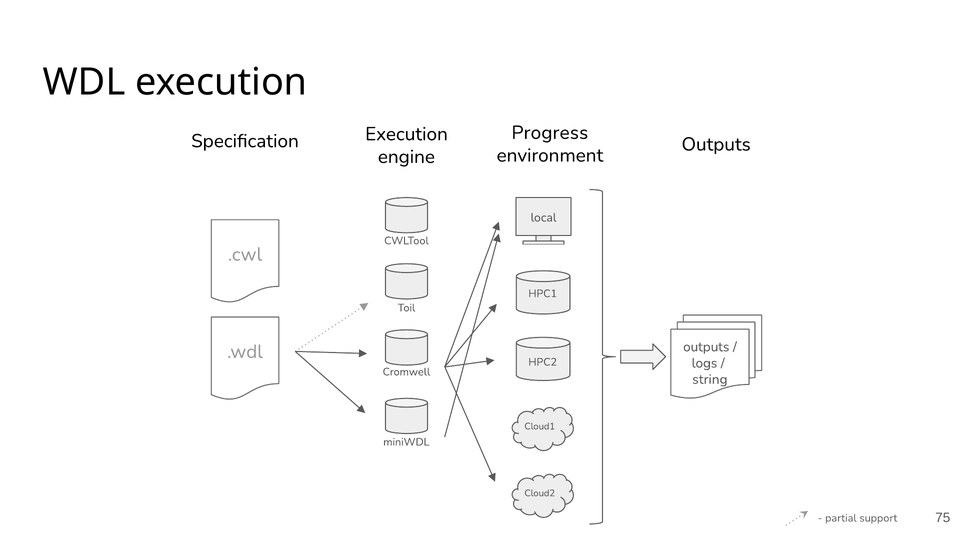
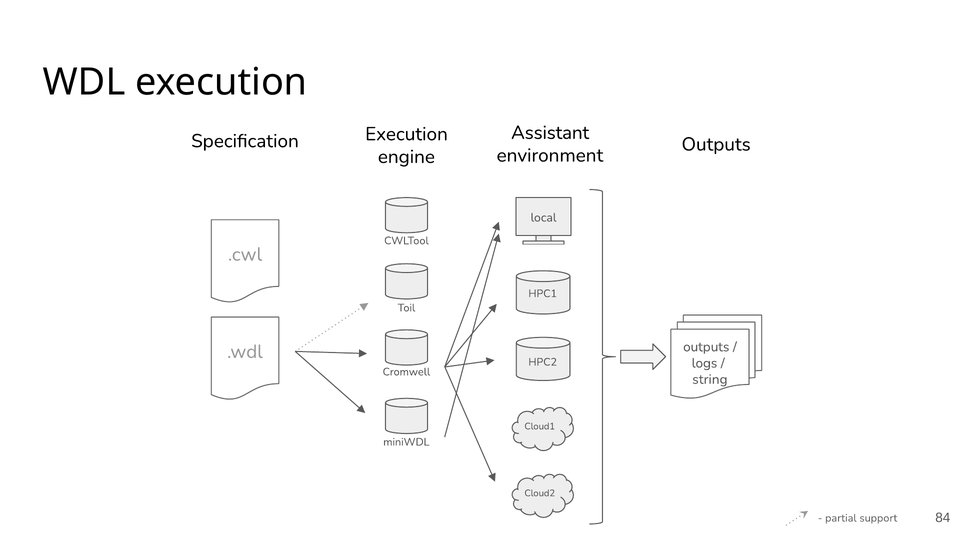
Progress: Progress -> Assistant (550, 133)
75: 75 -> 84 (943, 518)
